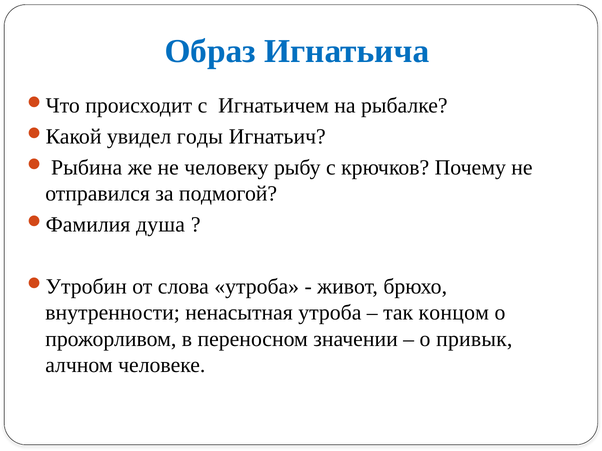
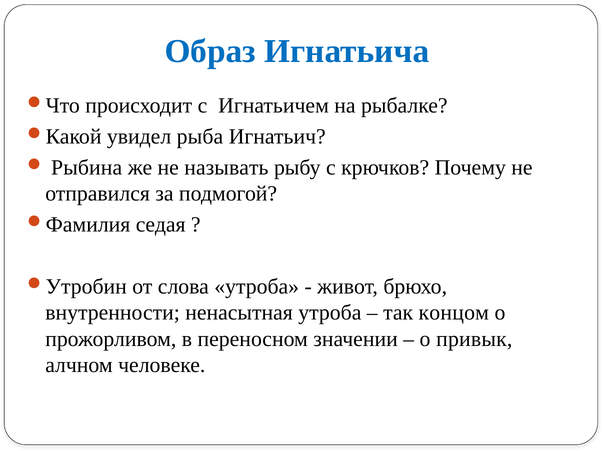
годы: годы -> рыба (200, 137)
человеку: человеку -> называть (226, 168)
душа: душа -> седая (161, 225)
